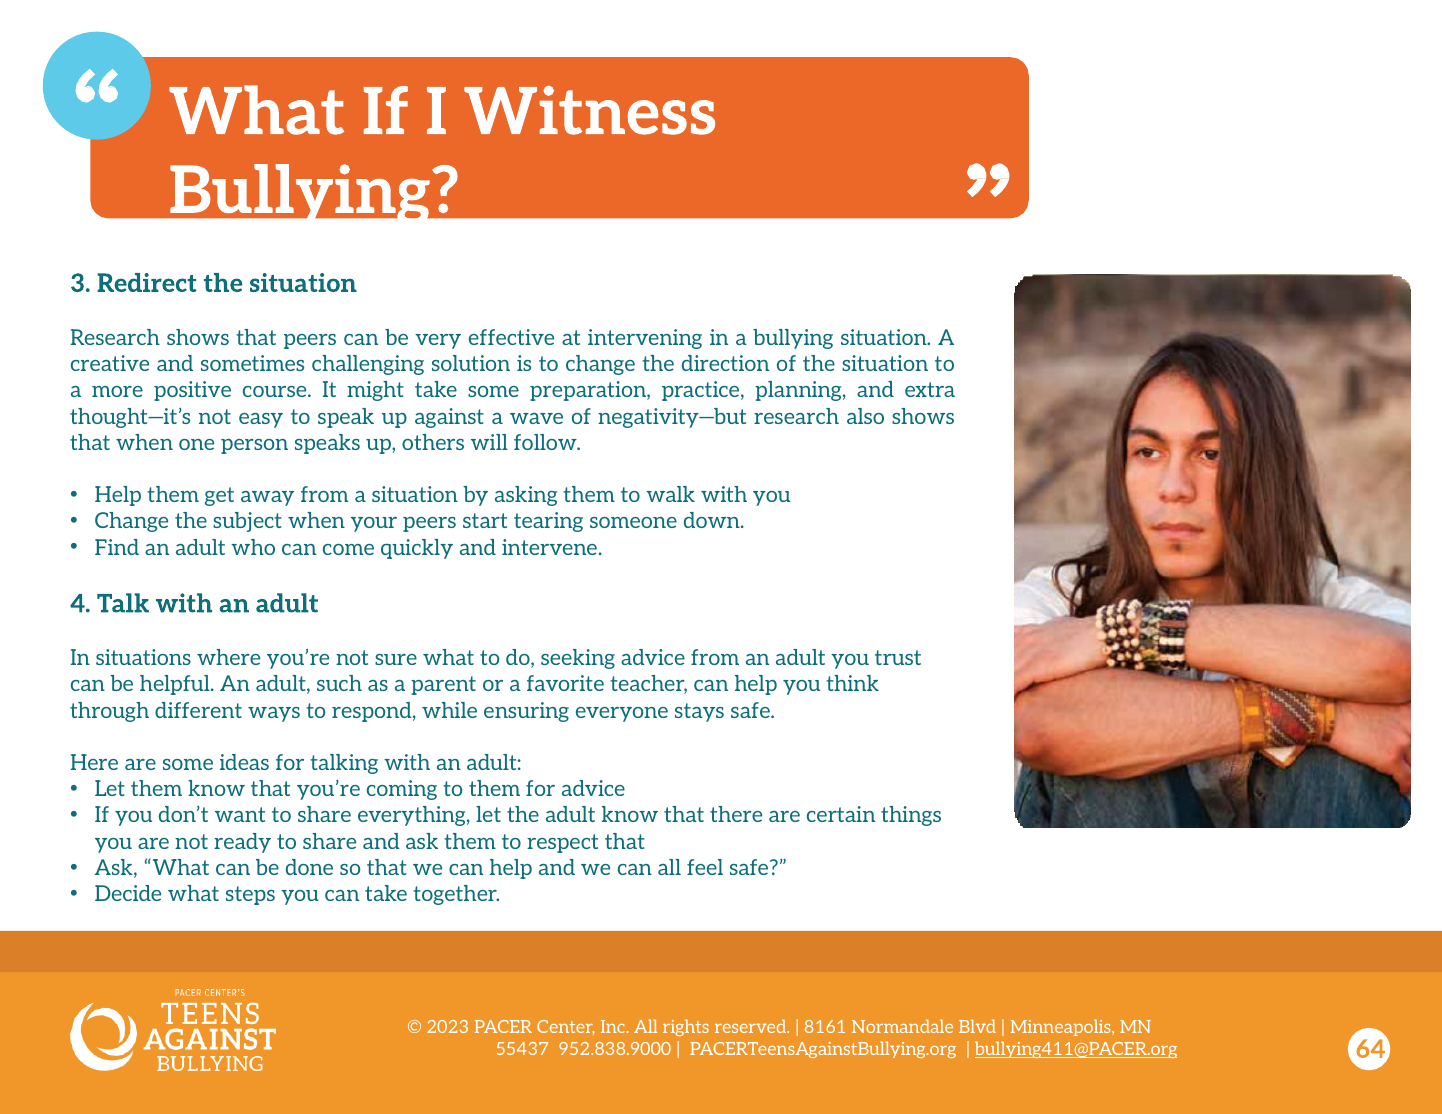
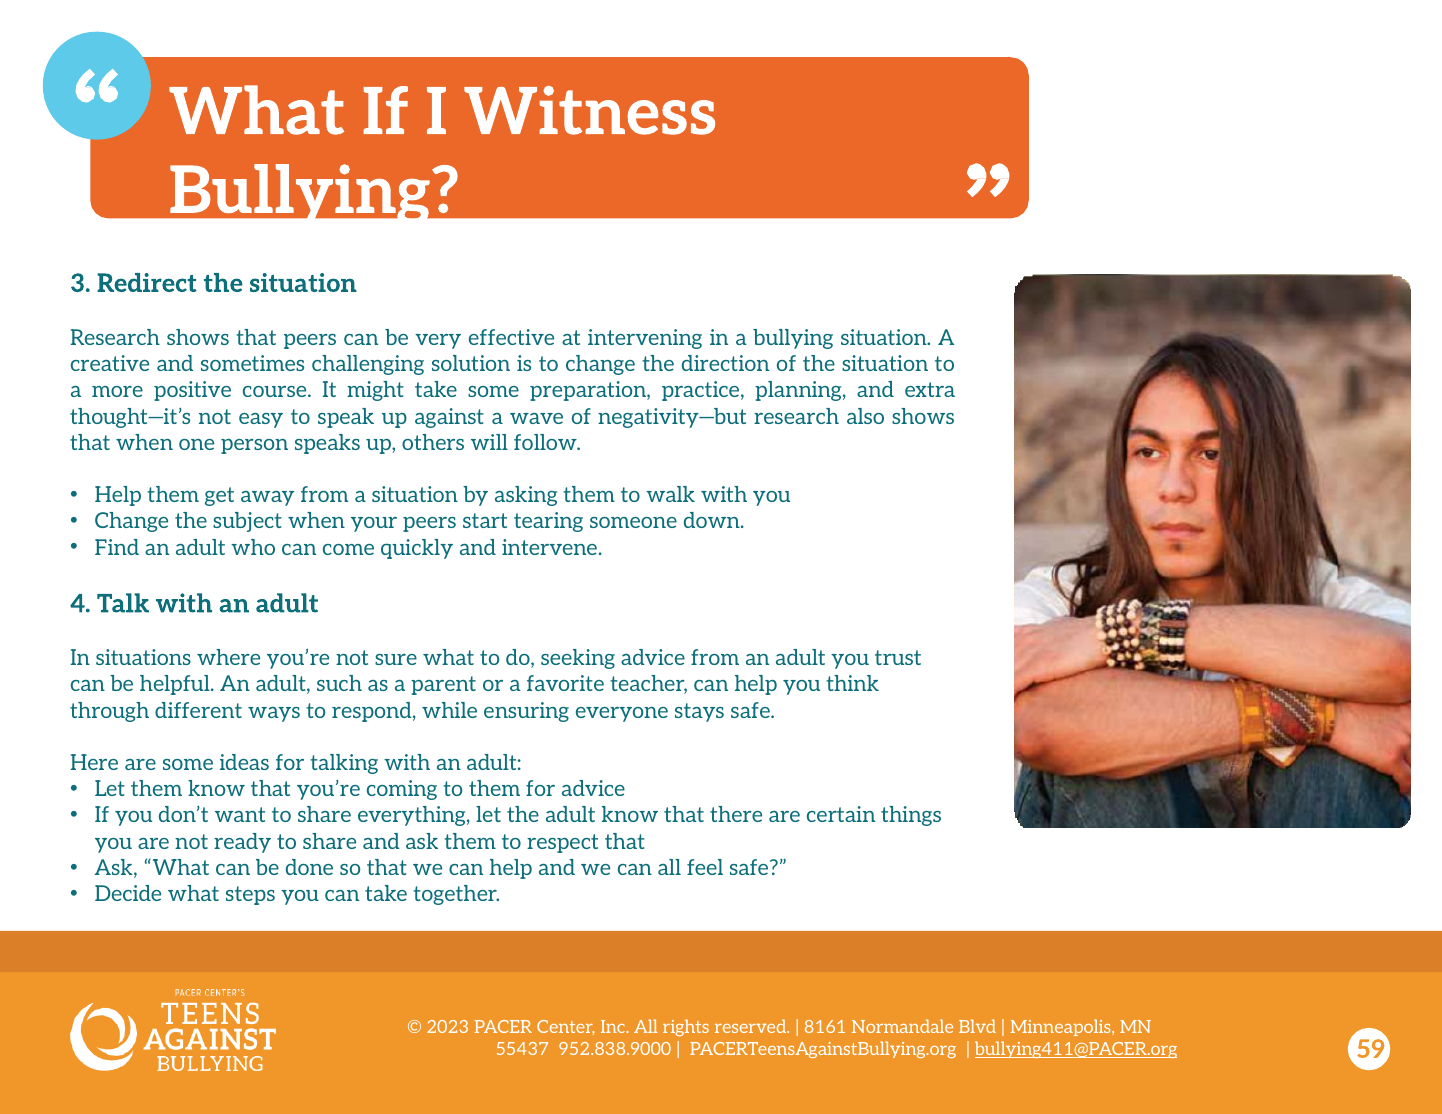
64: 64 -> 59 (1371, 1050)
